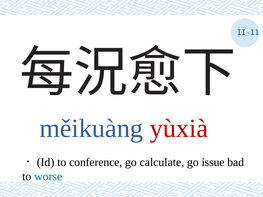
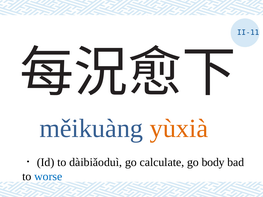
yùxià colour: red -> orange (179, 129)
conference: conference -> dàibiǎoduì (96, 163)
issue: issue -> body (213, 163)
